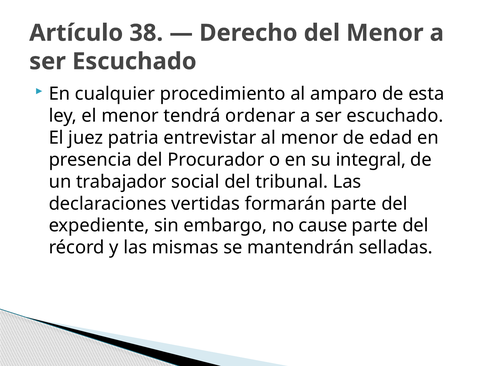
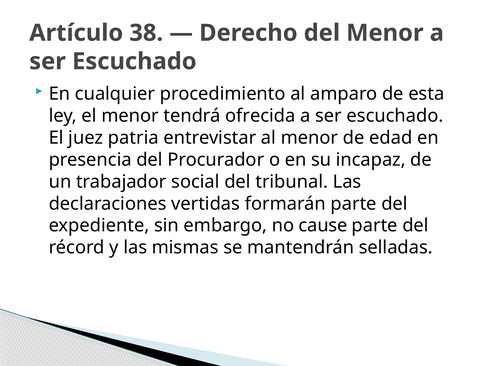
ordenar: ordenar -> ofrecida (260, 116)
integral: integral -> incapaz (371, 160)
